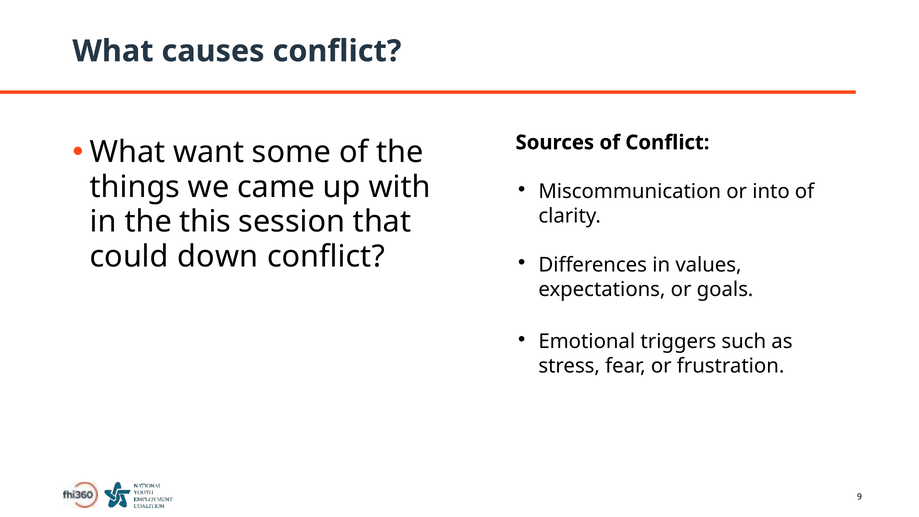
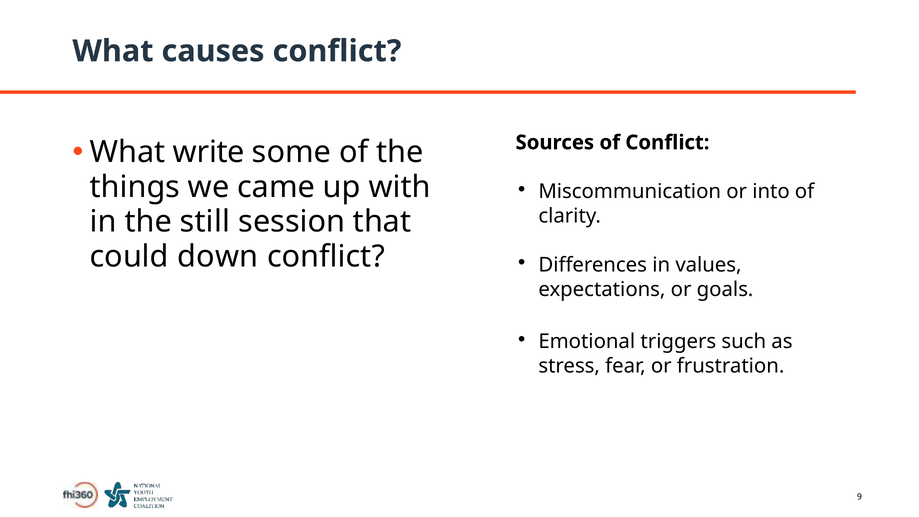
want: want -> write (209, 152)
this: this -> still (205, 222)
